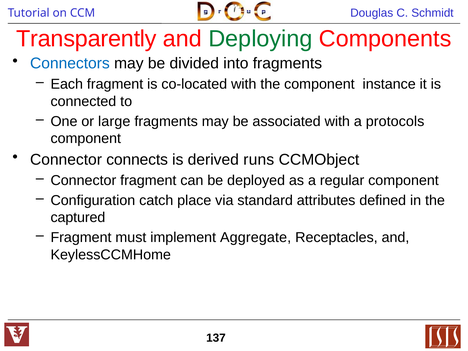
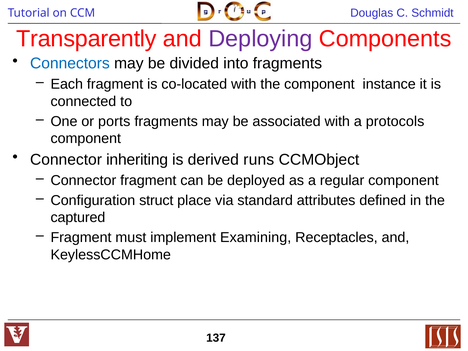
Deploying colour: green -> purple (260, 39)
large: large -> ports (114, 121)
connects: connects -> inheriting (137, 160)
catch: catch -> struct (156, 200)
Aggregate: Aggregate -> Examining (256, 238)
